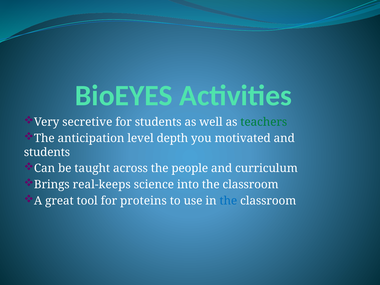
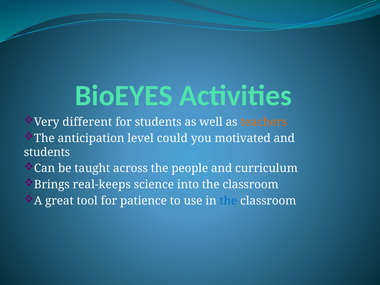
secretive: secretive -> different (87, 122)
teachers colour: green -> orange (264, 122)
depth: depth -> could (172, 138)
proteins: proteins -> patience (143, 201)
